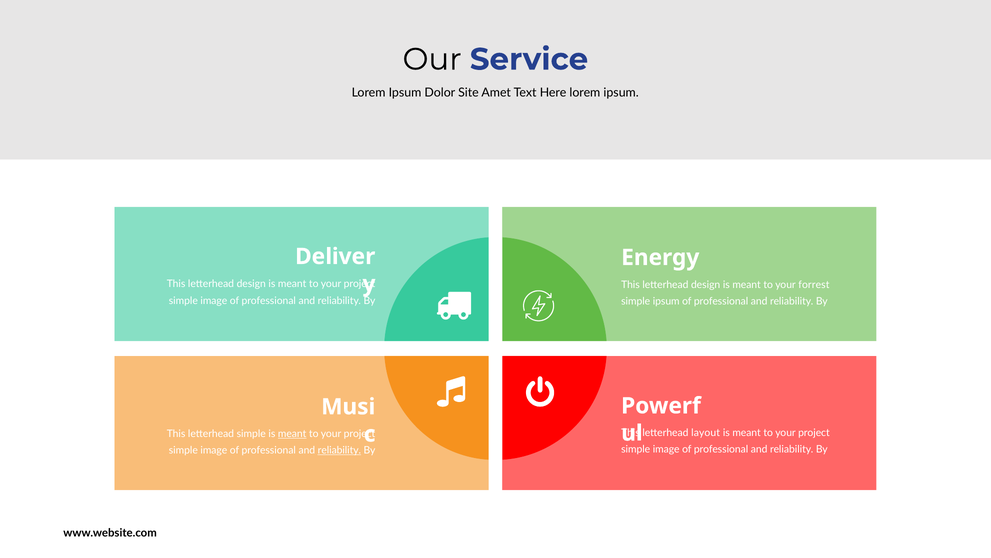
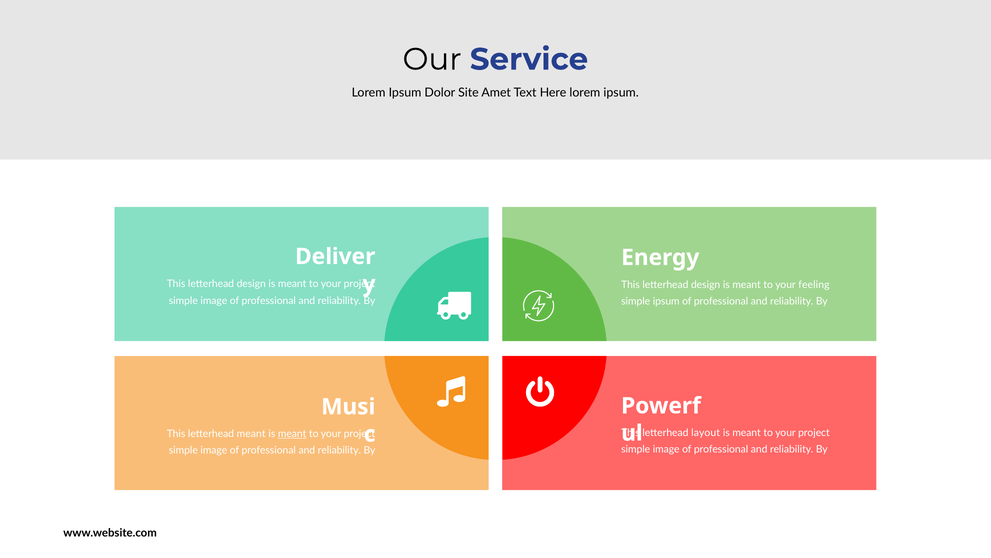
forrest: forrest -> feeling (814, 285)
letterhead simple: simple -> meant (251, 433)
reliability underline: present -> none (339, 450)
